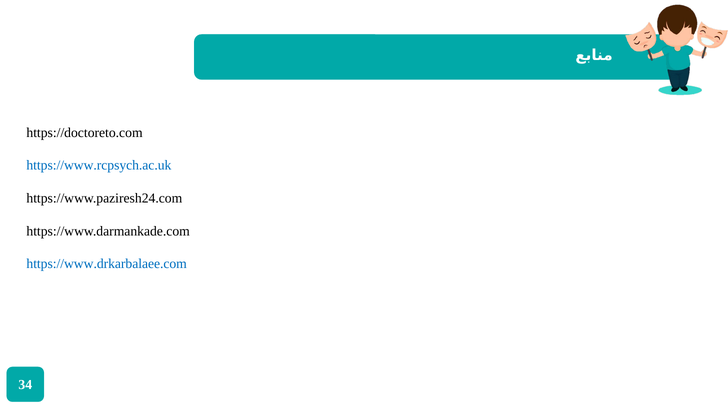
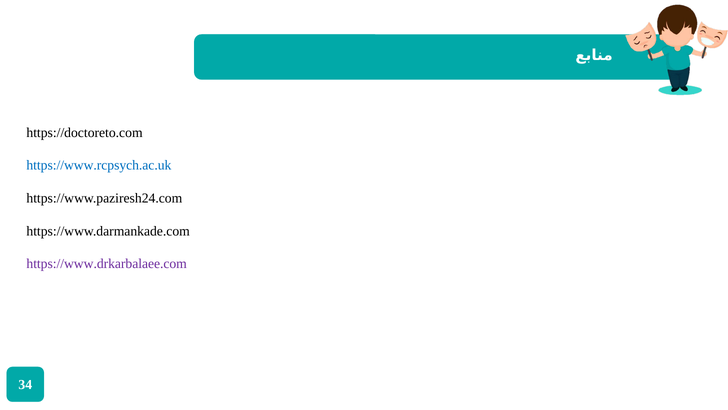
https://www.drkarbalaee.com colour: blue -> purple (107, 263)
